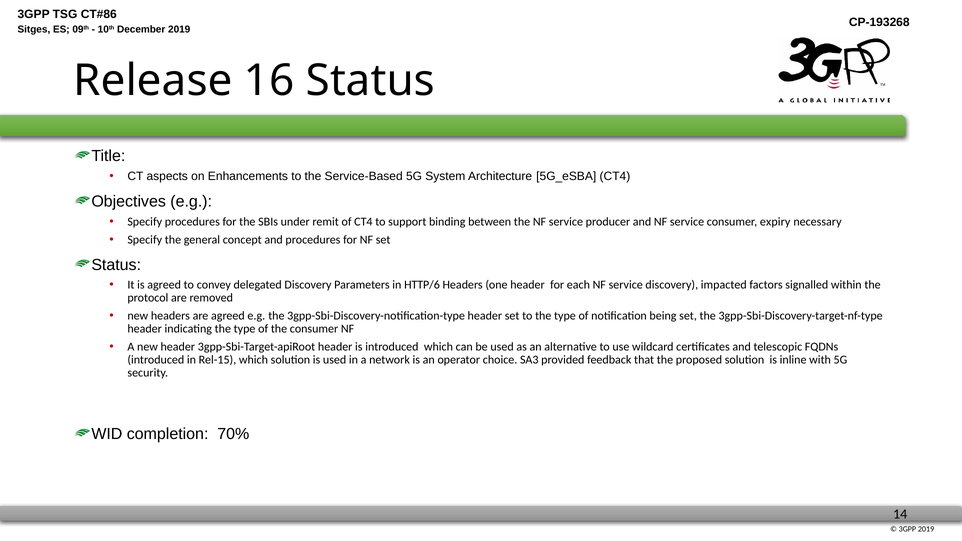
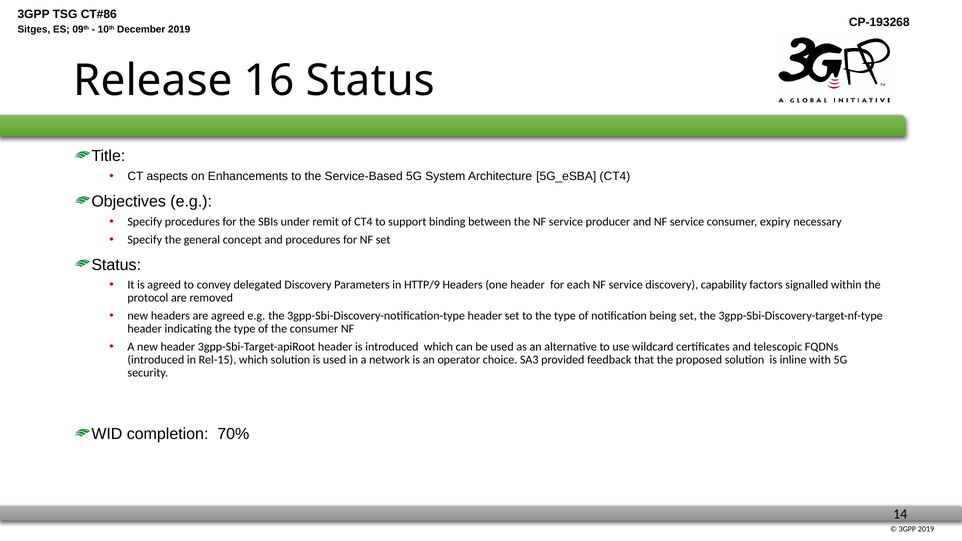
HTTP/6: HTTP/6 -> HTTP/9 (422, 285)
impacted: impacted -> capability (724, 285)
